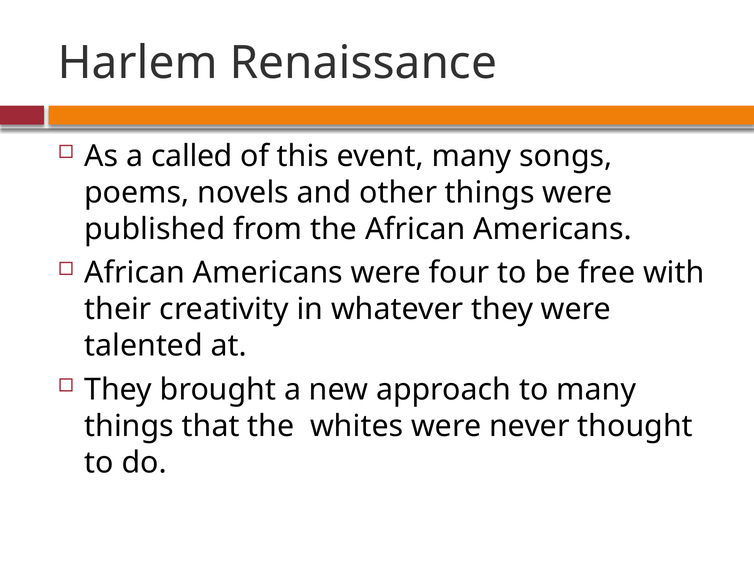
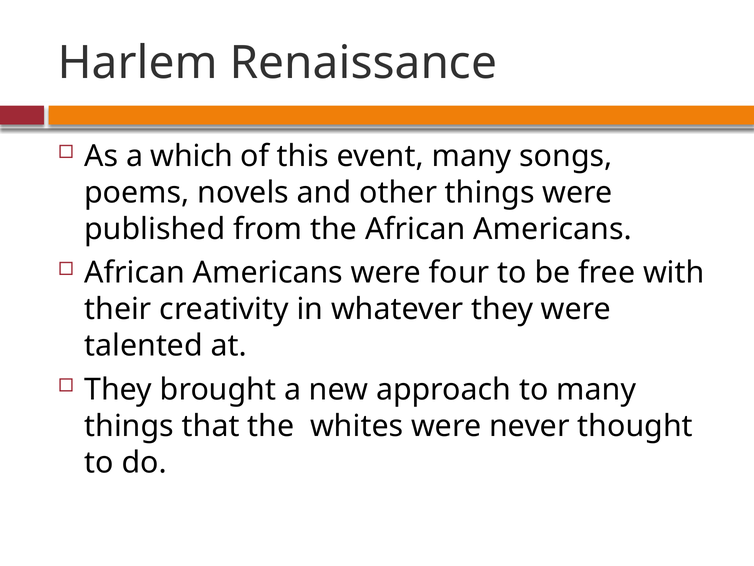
called: called -> which (192, 156)
